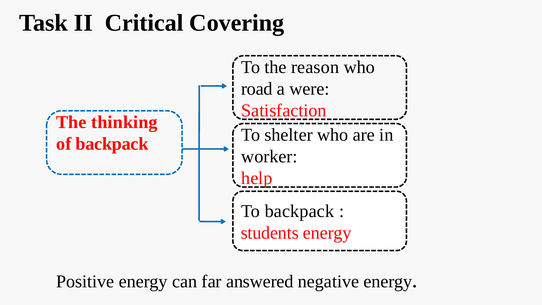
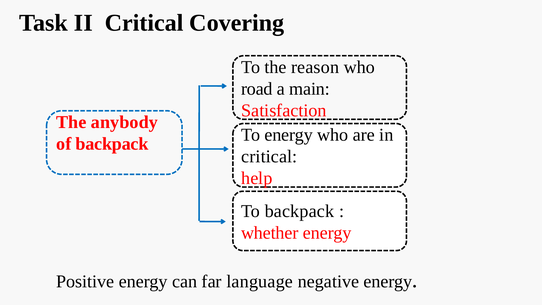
were: were -> main (310, 89)
thinking: thinking -> anybody (124, 122)
To shelter: shelter -> energy (289, 135)
worker: worker -> critical (269, 156)
students: students -> whether (270, 233)
answered: answered -> language (260, 282)
